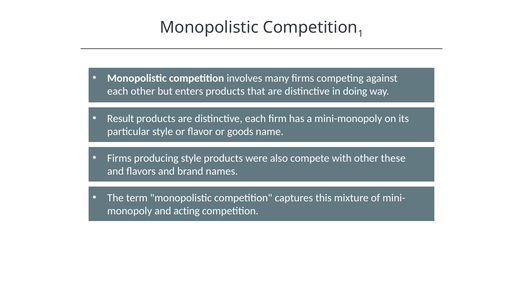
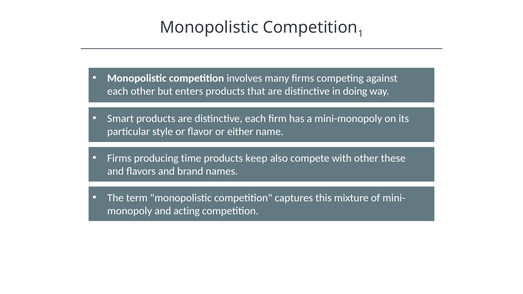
Result: Result -> Smart (120, 119)
goods: goods -> either (240, 132)
producing style: style -> time (191, 158)
were: were -> keep (256, 158)
